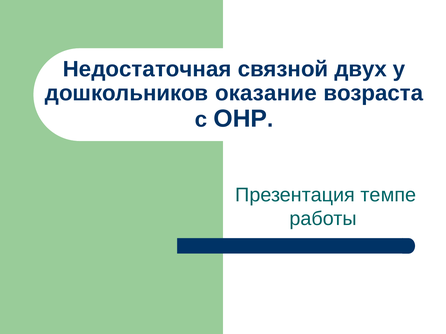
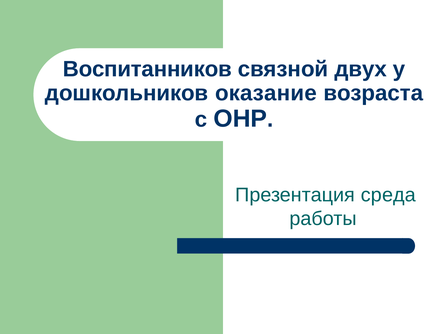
Недостаточная: Недостаточная -> Воспитанников (147, 69)
темпе: темпе -> среда (388, 195)
